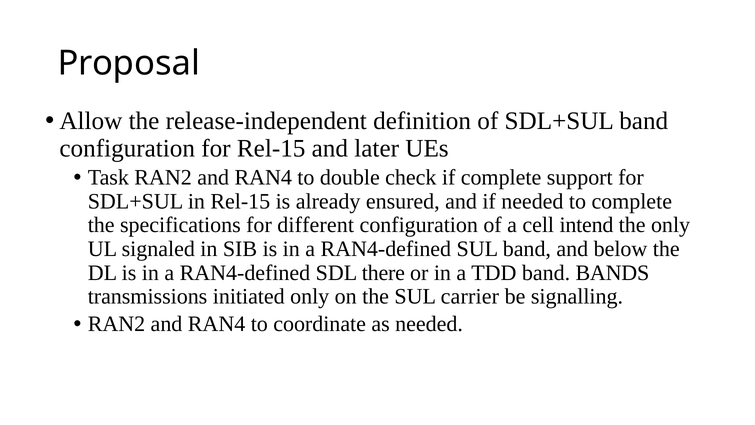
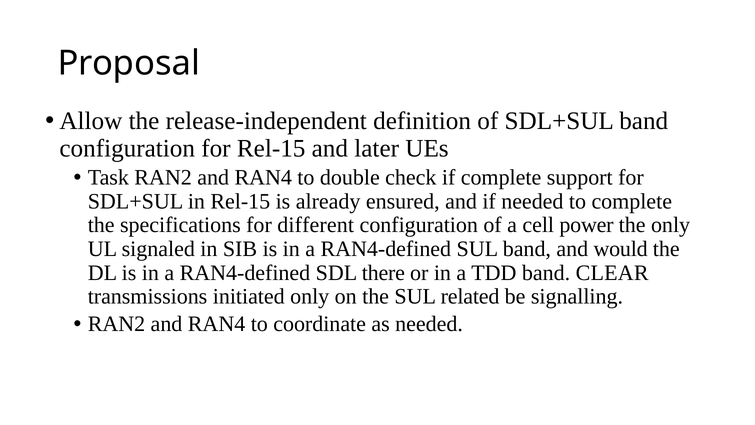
intend: intend -> power (586, 225)
below: below -> would (621, 249)
BANDS: BANDS -> CLEAR (612, 273)
carrier: carrier -> related (470, 296)
